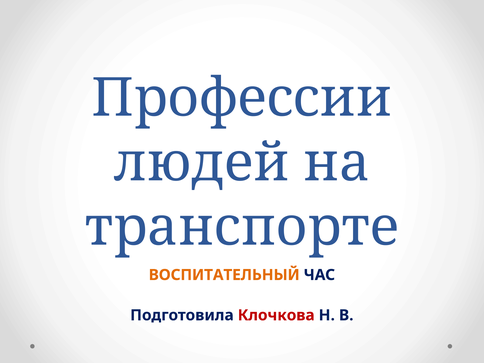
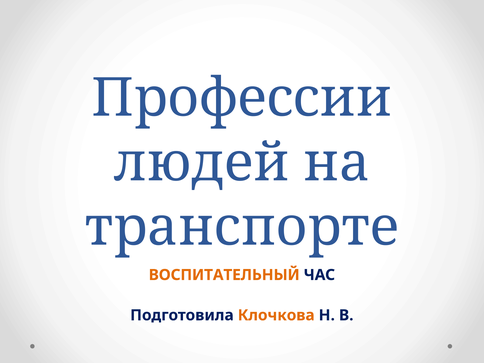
Клочкова colour: red -> orange (276, 315)
